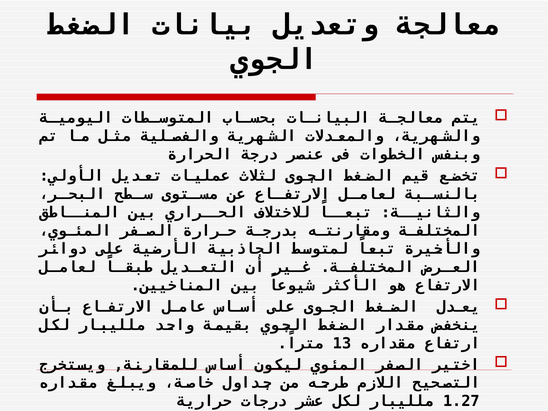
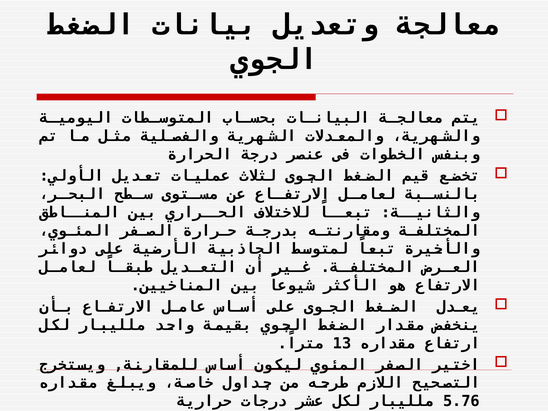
1.27: 1.27 -> 5.76 (461, 401)
